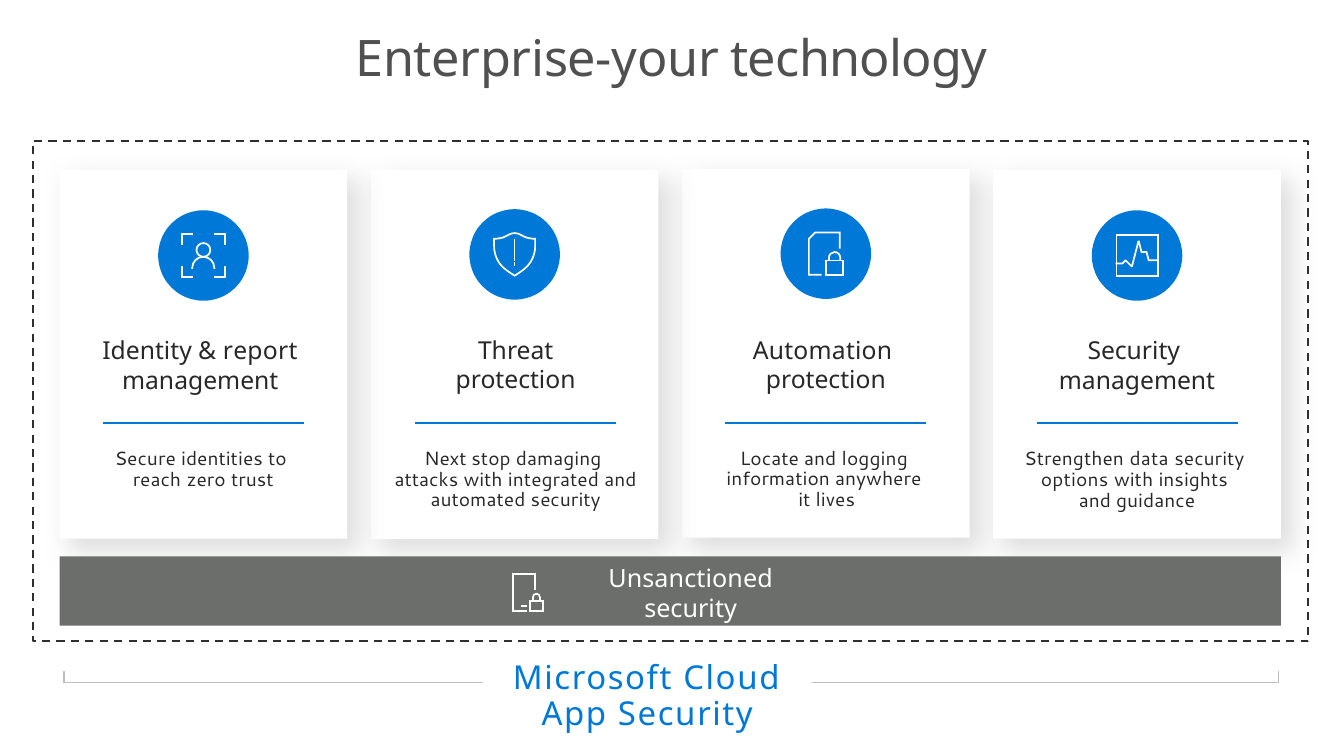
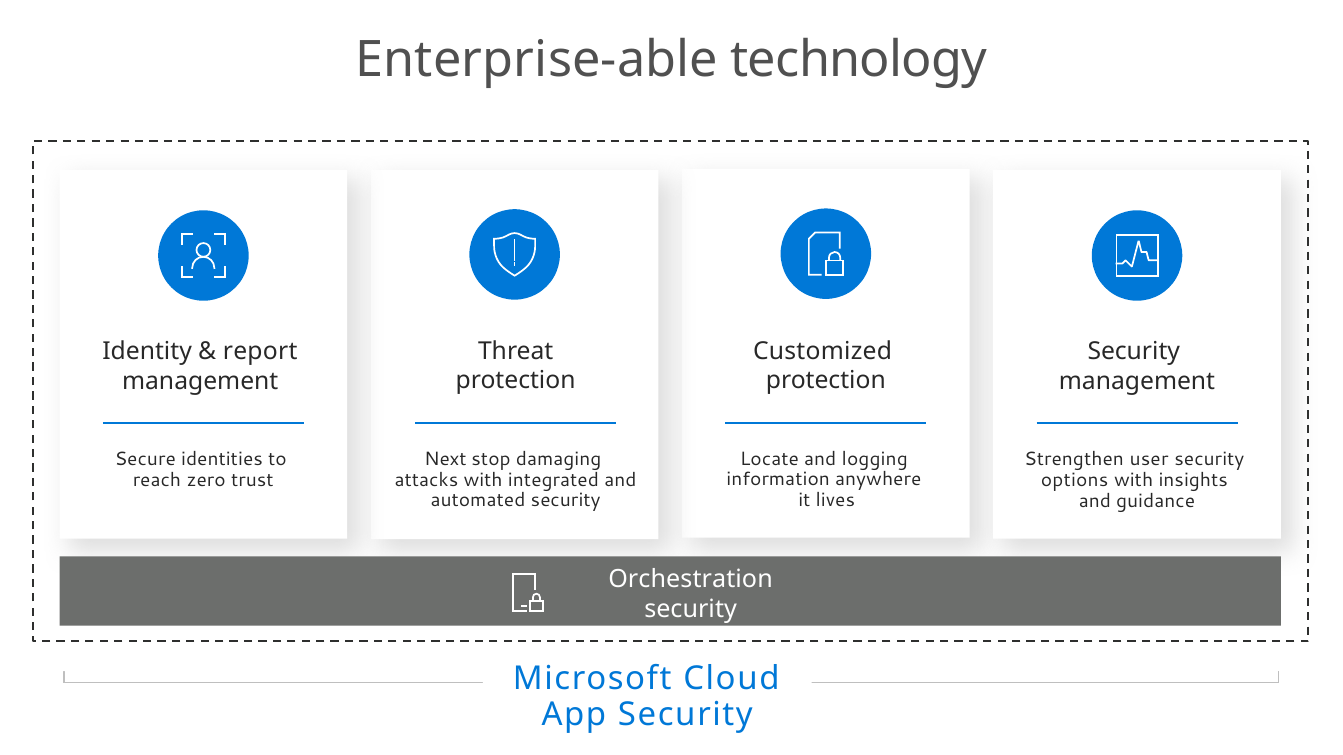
Enterprise-your: Enterprise-your -> Enterprise-able (537, 60)
Automation: Automation -> Customized (822, 351)
data: data -> user (1149, 459)
Unsanctioned: Unsanctioned -> Orchestration (691, 580)
